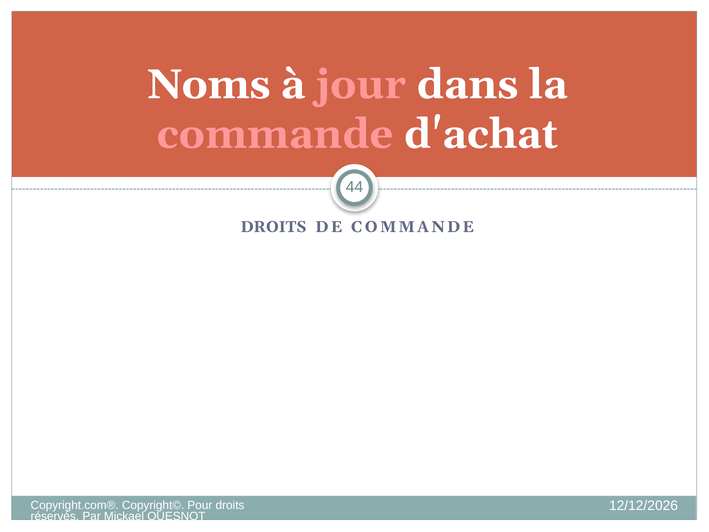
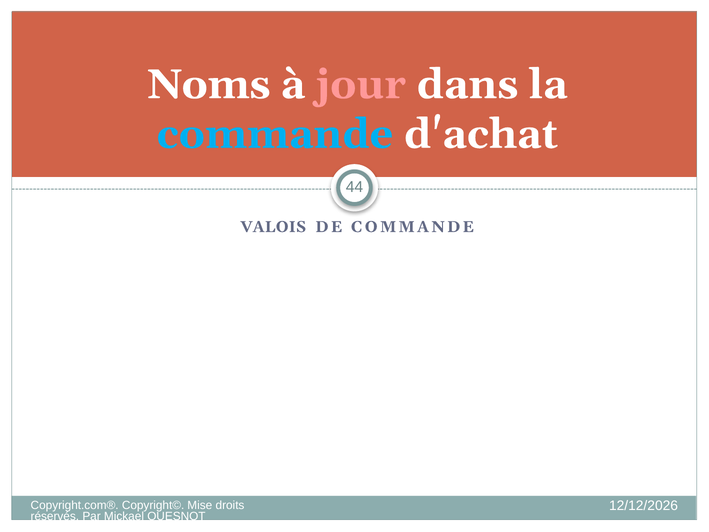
commande colour: pink -> light blue (275, 134)
DROITS: DROITS -> VALOIS (273, 227)
Pour: Pour -> Mise (200, 505)
